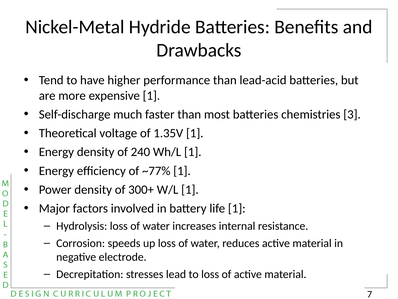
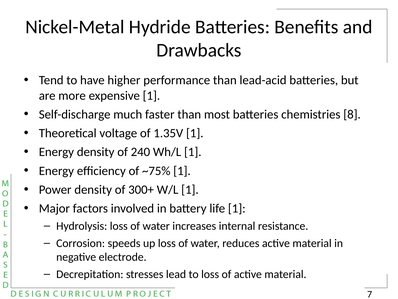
3: 3 -> 8 (352, 114)
~77%: ~77% -> ~75% (156, 171)
